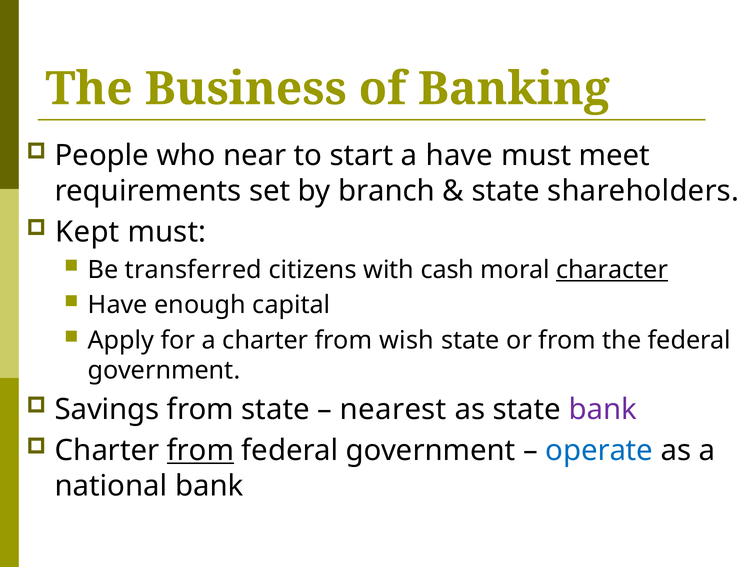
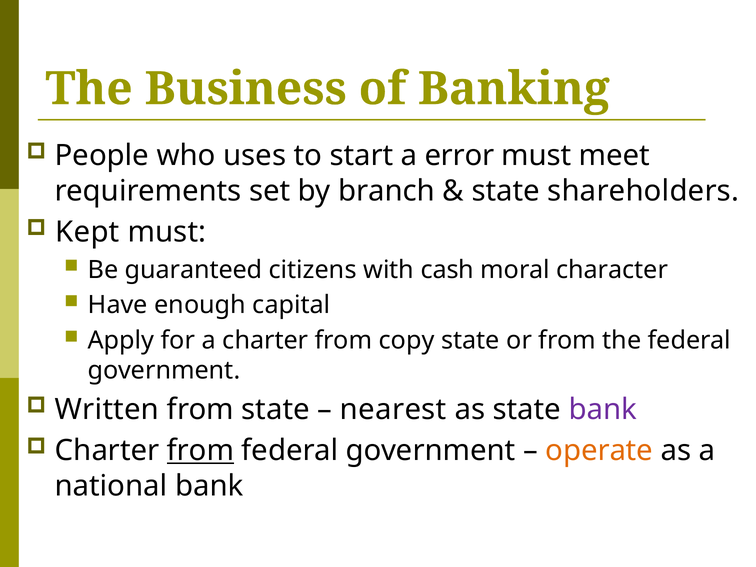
near: near -> uses (255, 156)
a have: have -> error (459, 156)
transferred: transferred -> guaranteed (194, 270)
character underline: present -> none (612, 270)
wish: wish -> copy (407, 340)
Savings: Savings -> Written (107, 410)
operate colour: blue -> orange (599, 451)
